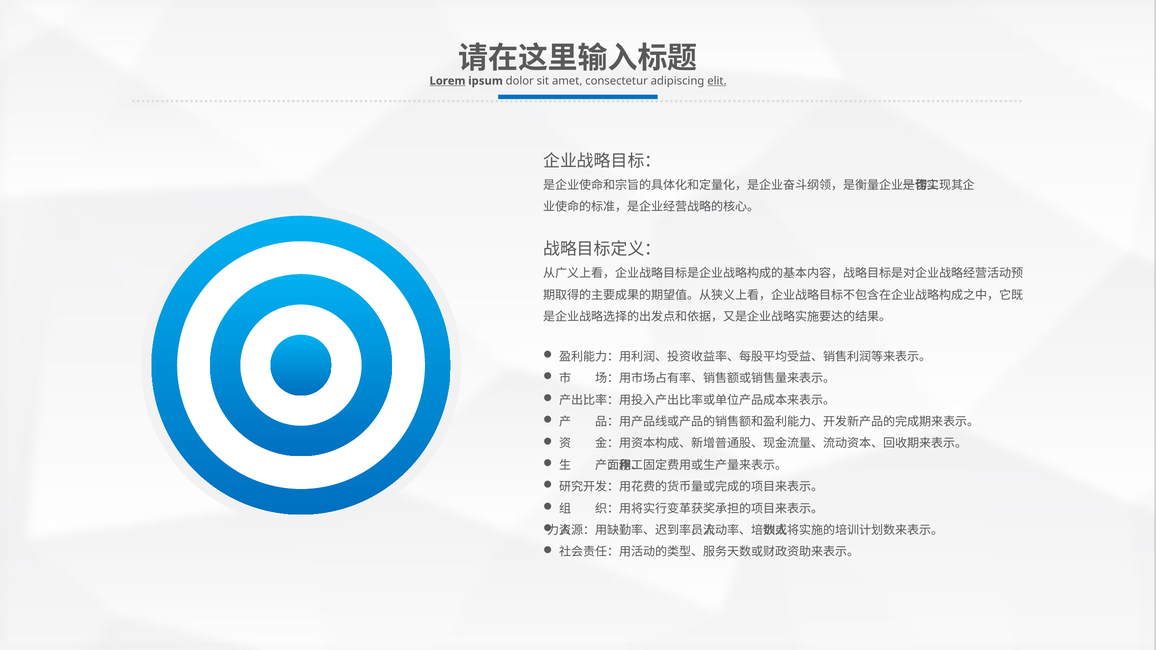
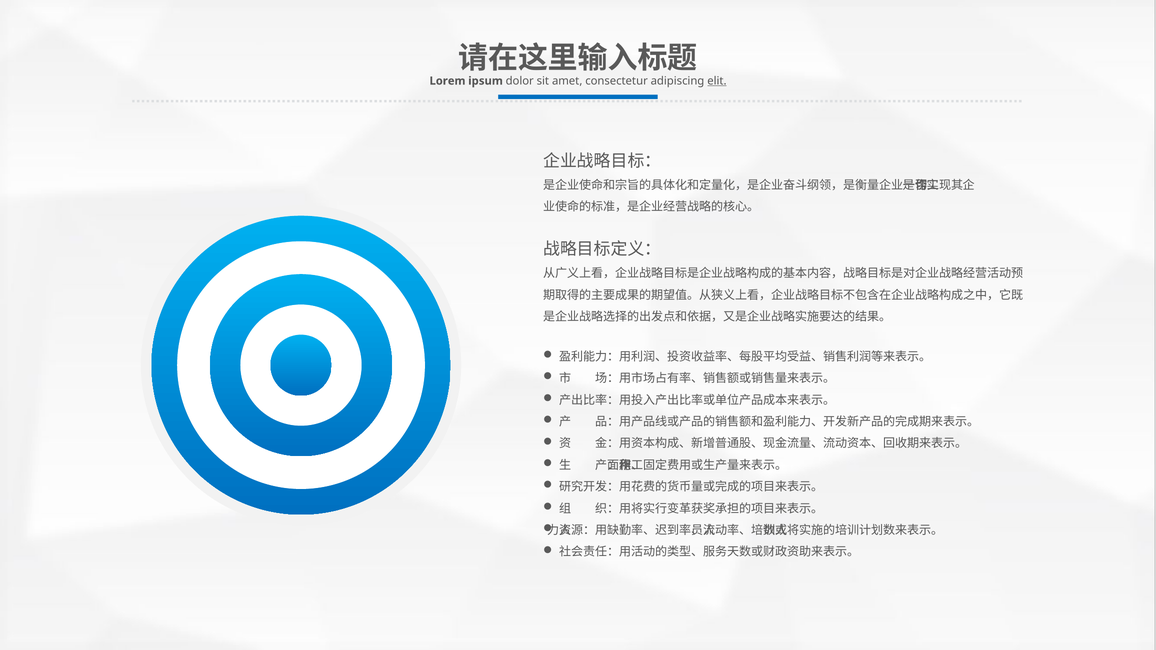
Lorem underline: present -> none (447, 81)
